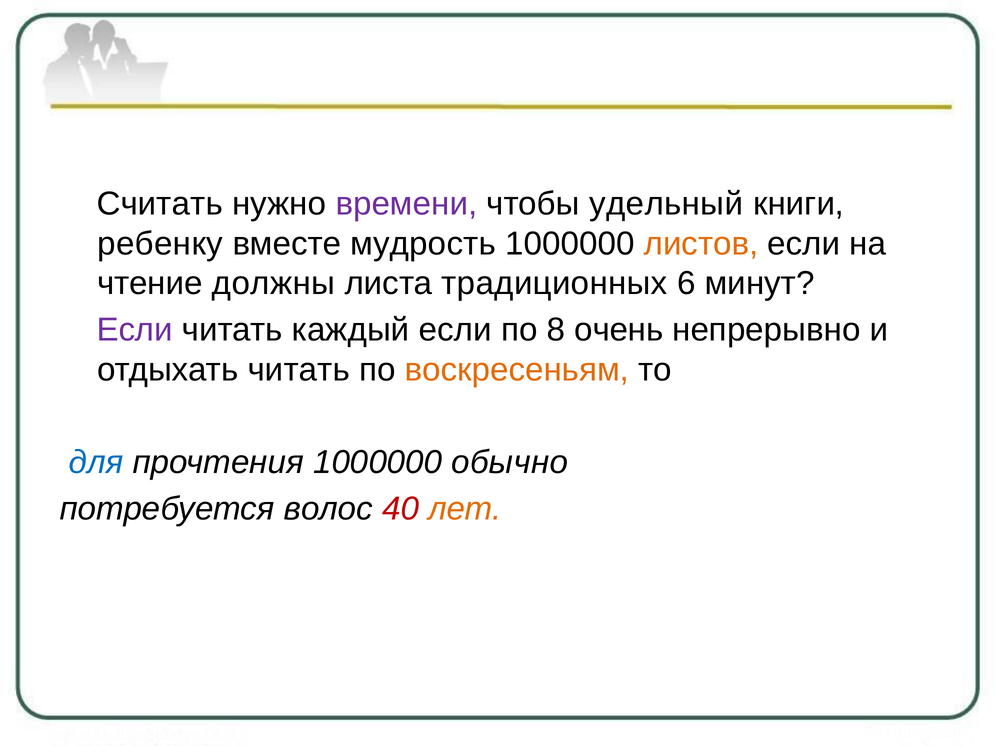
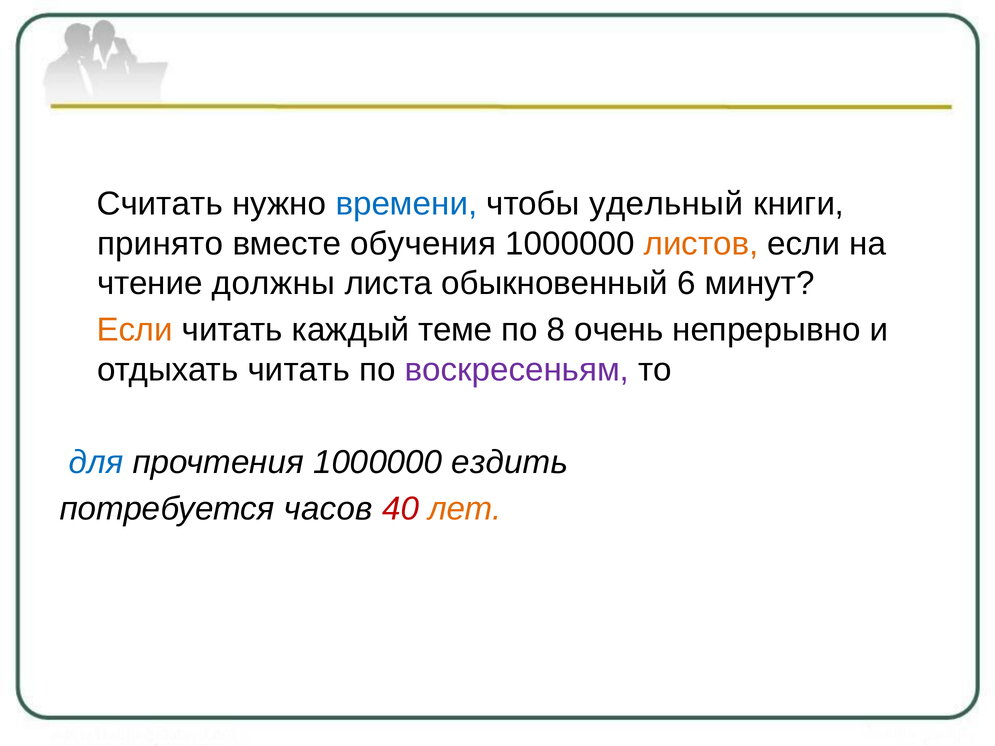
времени colour: purple -> blue (406, 204)
ребенку: ребенку -> принято (160, 244)
мудрость: мудрость -> обучения (423, 244)
традиционных: традиционных -> обыкновенный (555, 283)
Если colour: purple -> orange (135, 330)
каждый если: если -> теме (455, 330)
воскресеньям colour: orange -> purple (517, 370)
обычно: обычно -> ездить (510, 463)
волос: волос -> часов (328, 509)
